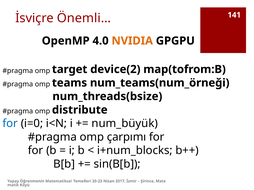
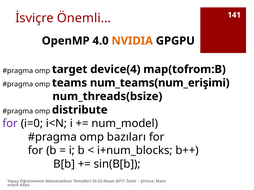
device(2: device(2 -> device(4 (115, 69)
num_teams(num_örneği: num_teams(num_örneği -> num_teams(num_erişimi (160, 83)
for colour: blue -> purple (10, 124)
num_büyük: num_büyük -> num_model (125, 124)
çarpımı: çarpımı -> bazıları (126, 137)
